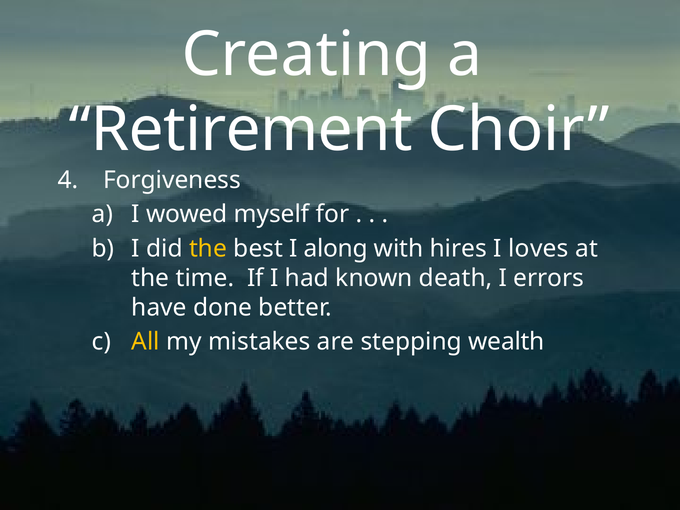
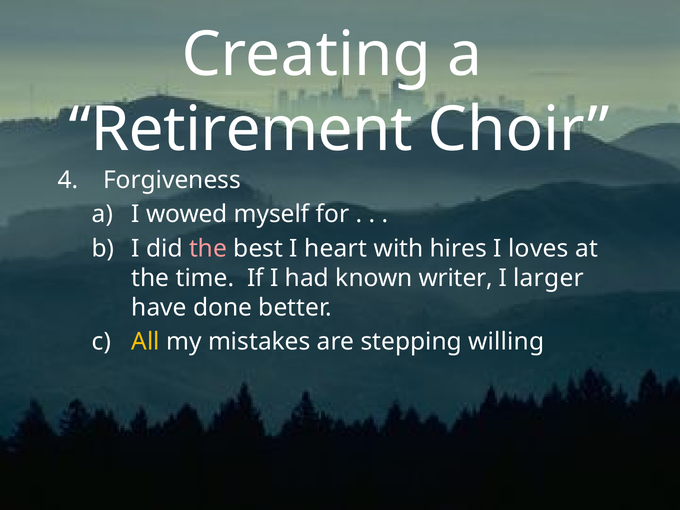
the colour: yellow -> pink (208, 249)
along: along -> heart (336, 249)
death: death -> writer (456, 278)
errors: errors -> larger (549, 278)
wealth: wealth -> willing (506, 342)
